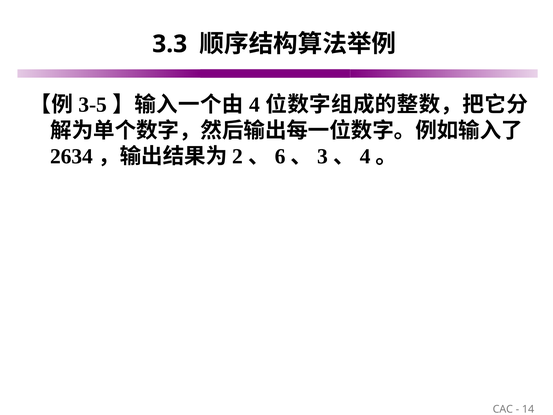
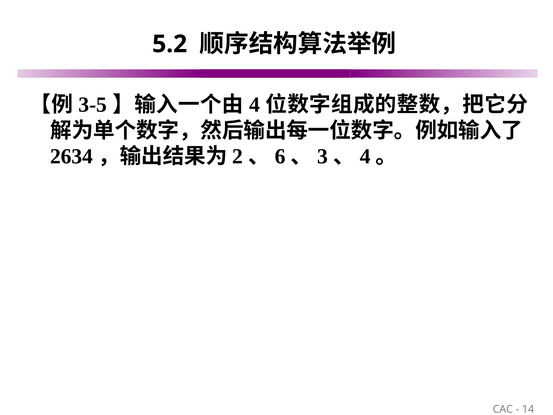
3.3: 3.3 -> 5.2 (170, 44)
